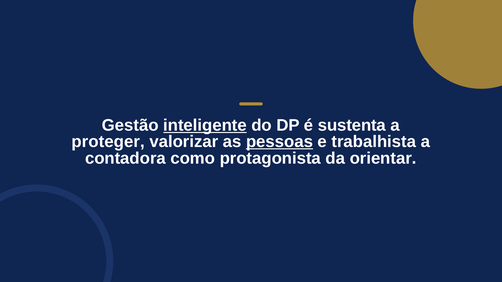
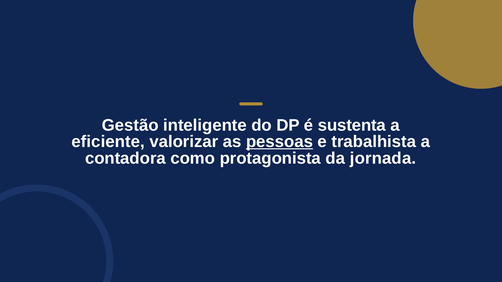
inteligente underline: present -> none (205, 125)
proteger: proteger -> eficiente (108, 142)
orientar: orientar -> jornada (383, 158)
